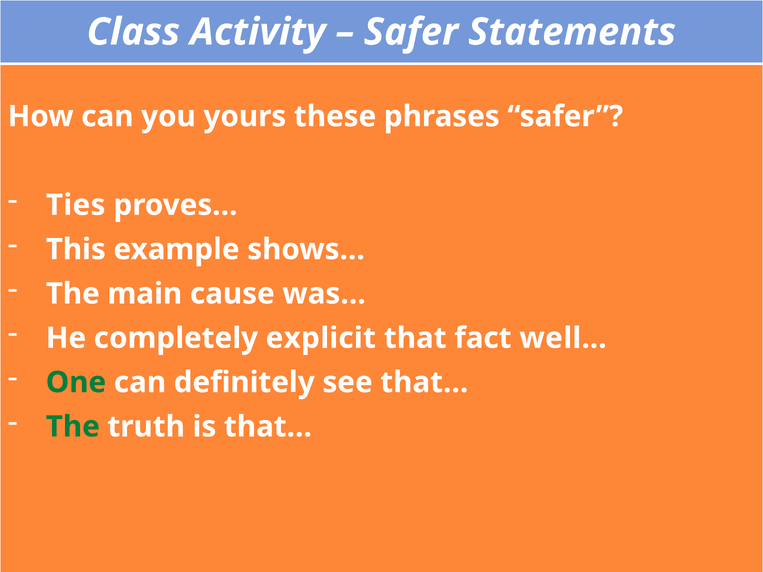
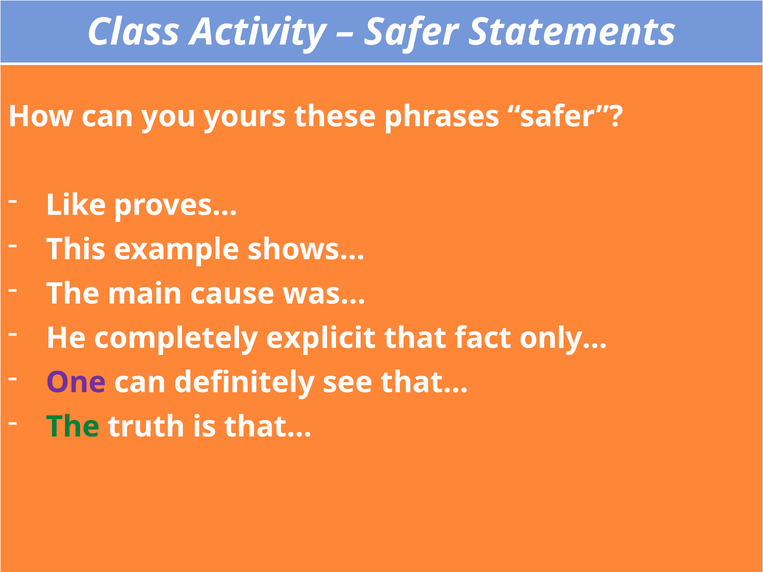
Ties: Ties -> Like (76, 205)
well…: well… -> only… (563, 338)
One colour: green -> purple (76, 383)
